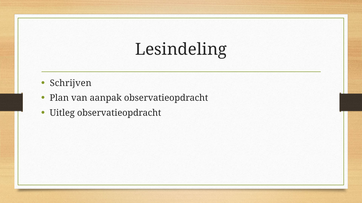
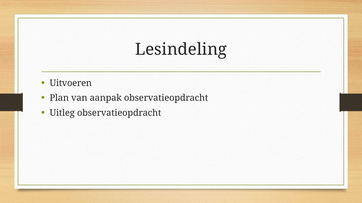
Schrijven: Schrijven -> Uitvoeren (71, 83)
